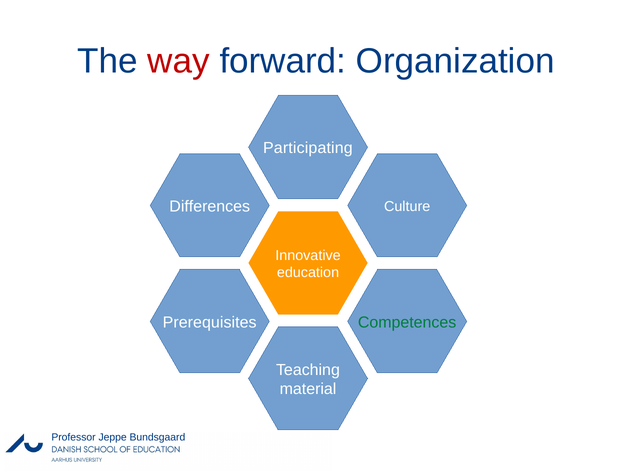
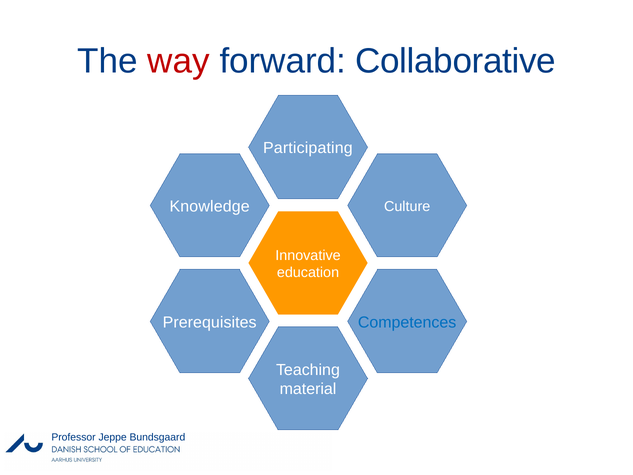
Organization: Organization -> Collaborative (456, 61)
Differences: Differences -> Knowledge (210, 206)
Competences colour: green -> blue (407, 322)
